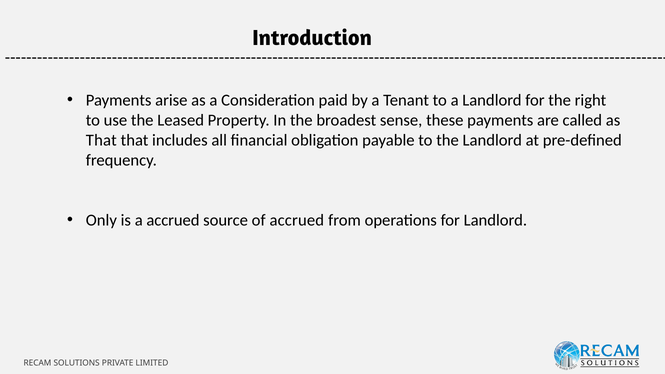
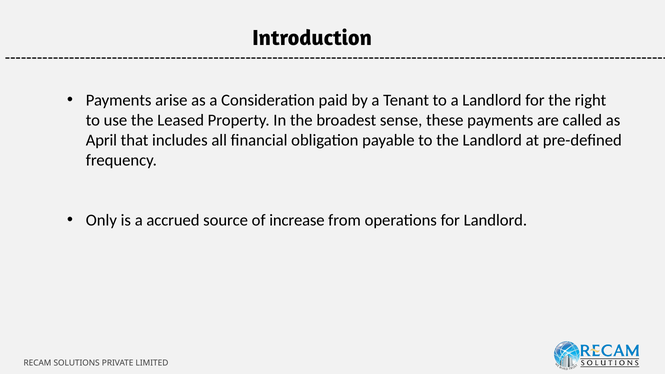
That: That -> April (101, 140)
of accrued: accrued -> increase (297, 220)
